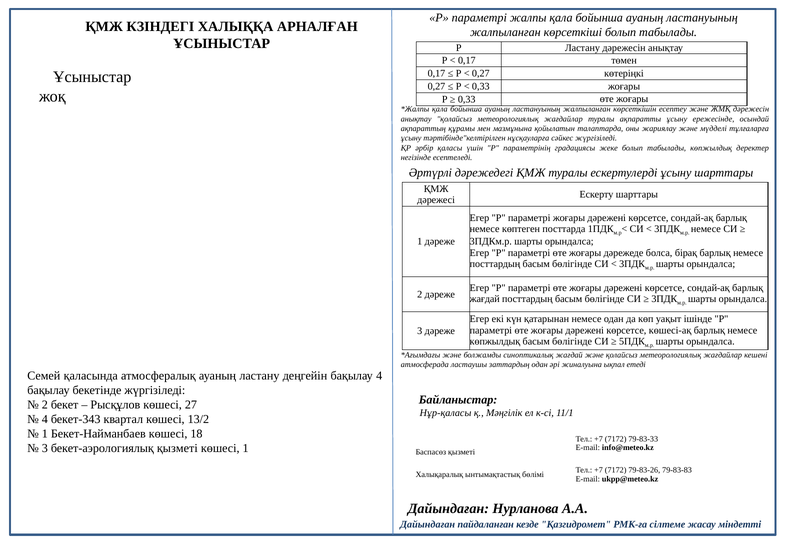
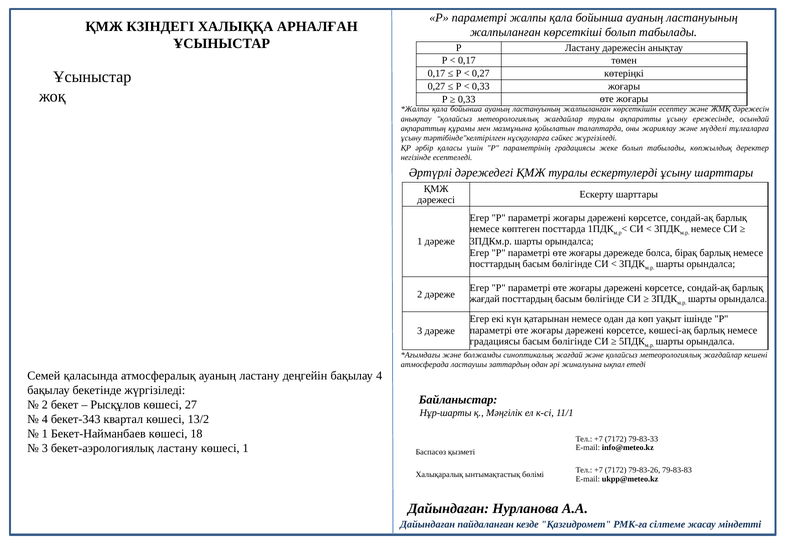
көпжылдық: көпжылдық -> градациясы (495, 341)
Нұр-қаласы: Нұр-қаласы -> Нұр-шарты (446, 413)
бекет-аэрологиялық қызметі: қызметі -> ластану (177, 448)
